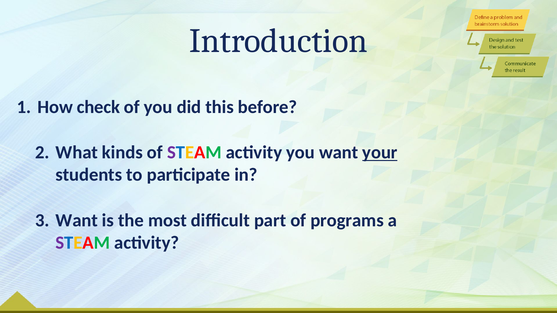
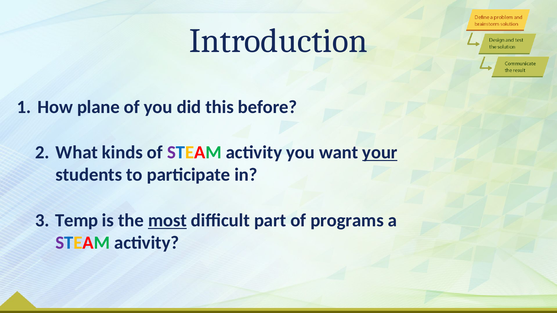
check: check -> plane (98, 107)
3 Want: Want -> Temp (77, 221)
most underline: none -> present (167, 221)
